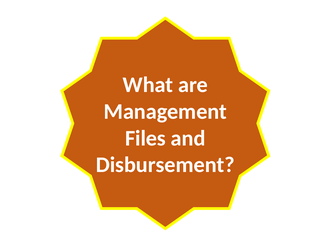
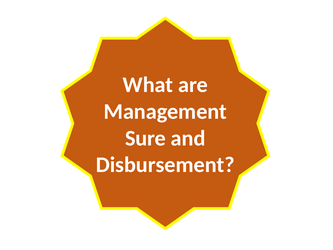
Files: Files -> Sure (145, 138)
